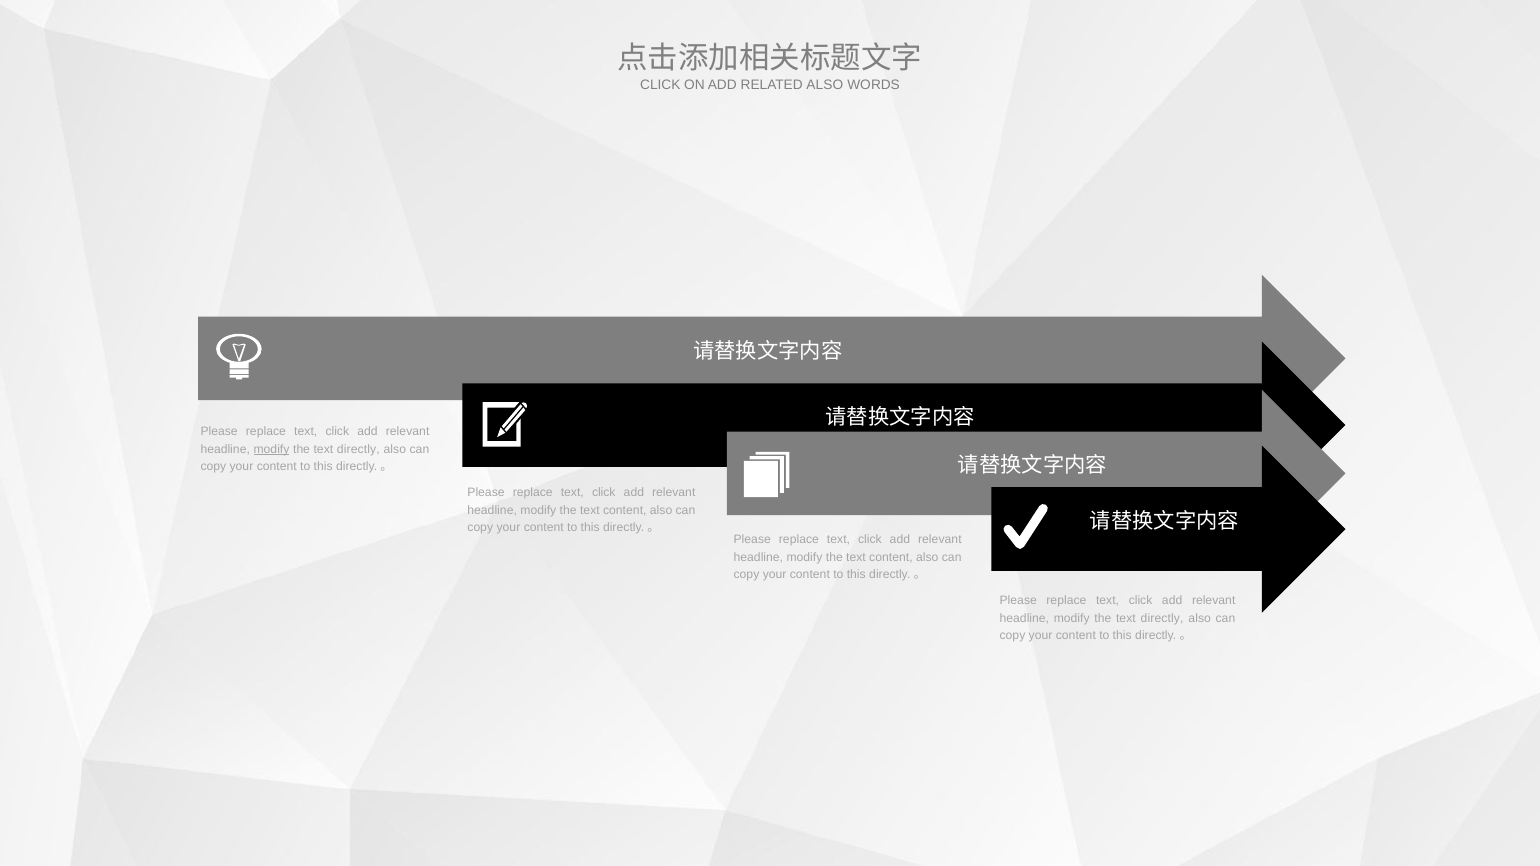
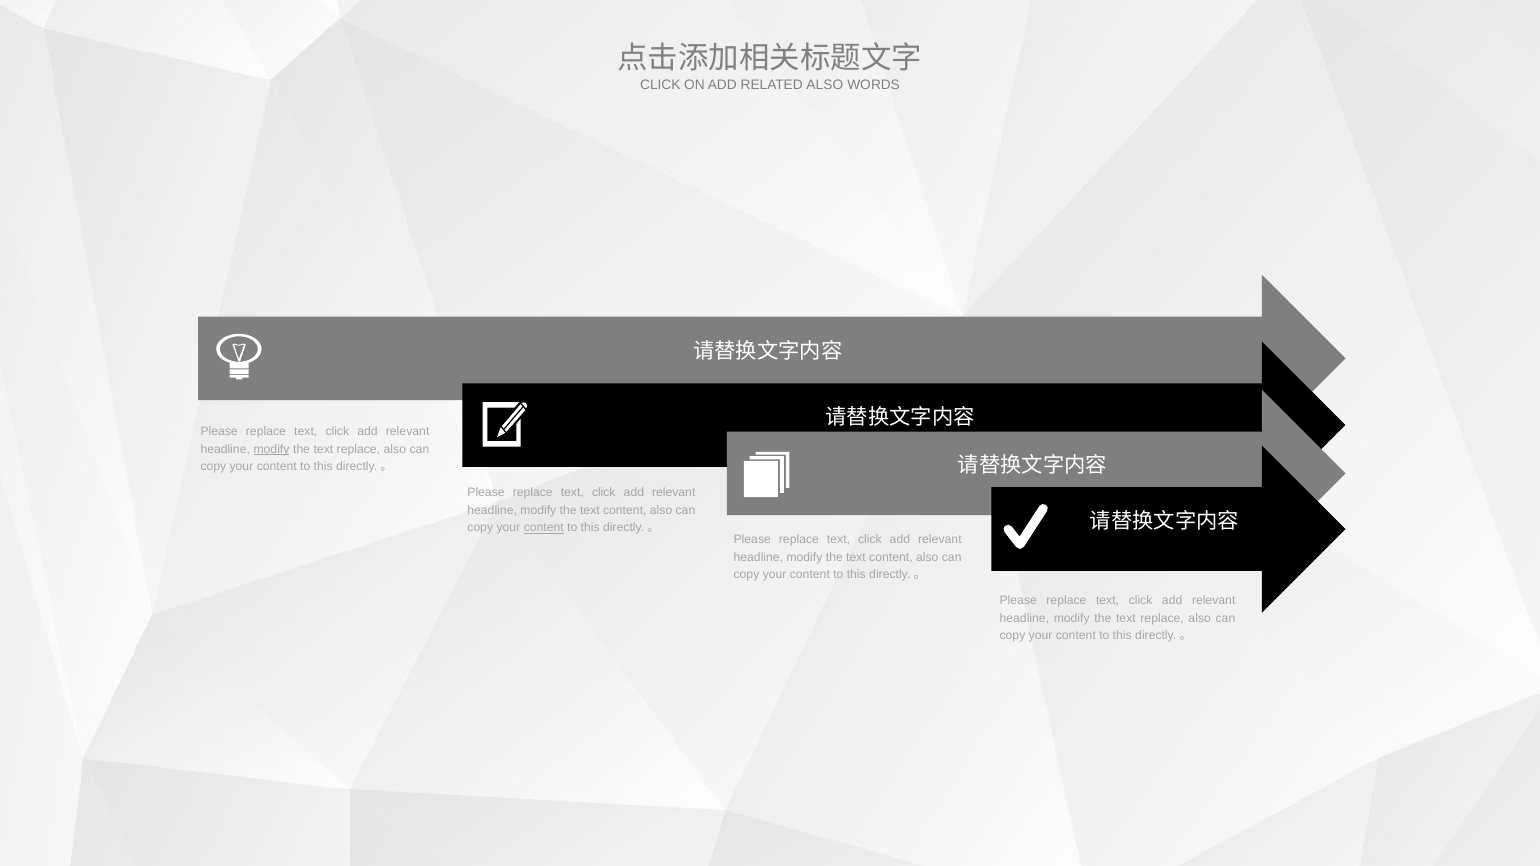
directly: directly -> replace (358, 449)
content underline: none -> present (544, 528)
directly: directly -> replace (1162, 618)
